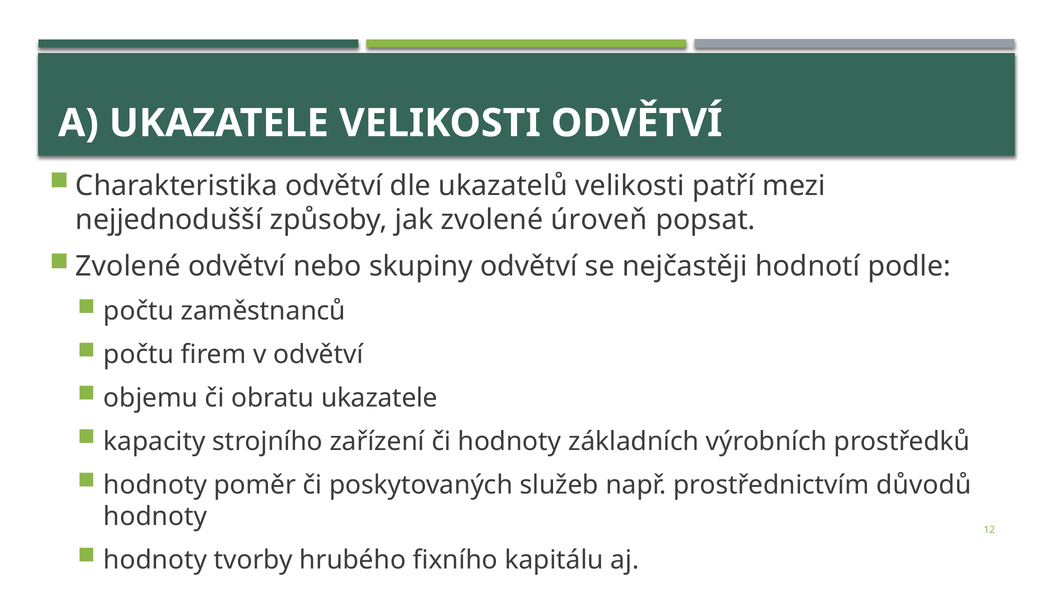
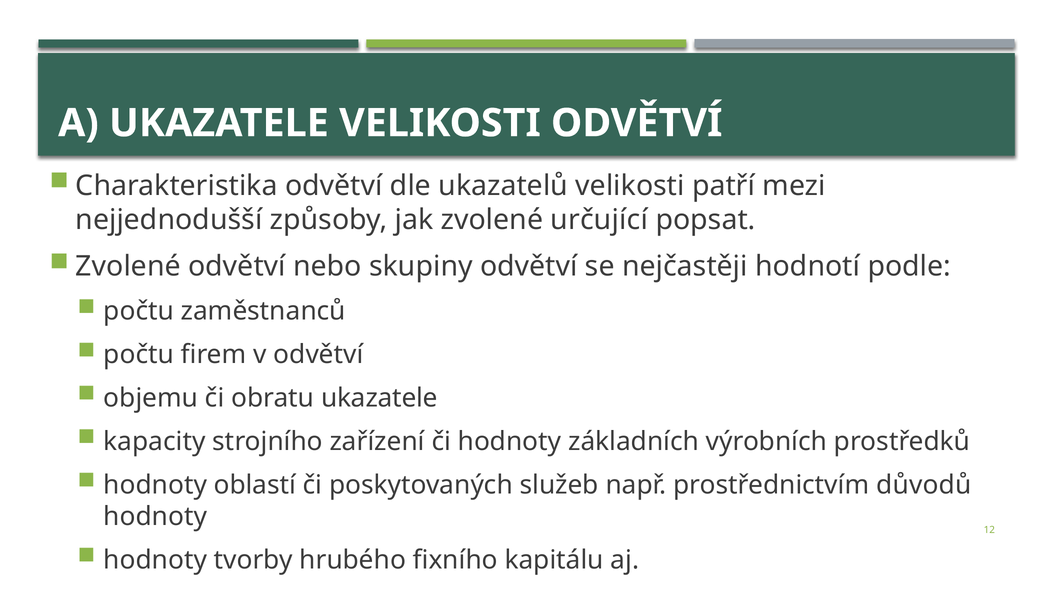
úroveň: úroveň -> určující (599, 220)
poměr: poměr -> oblastí (255, 485)
